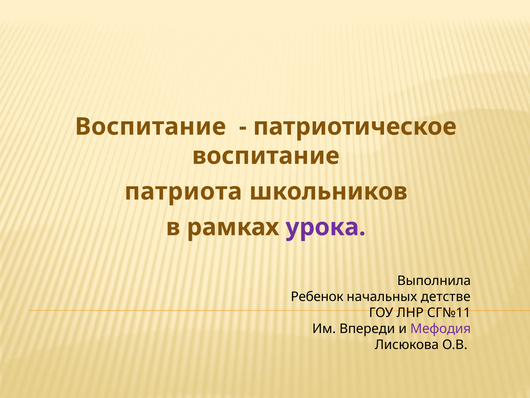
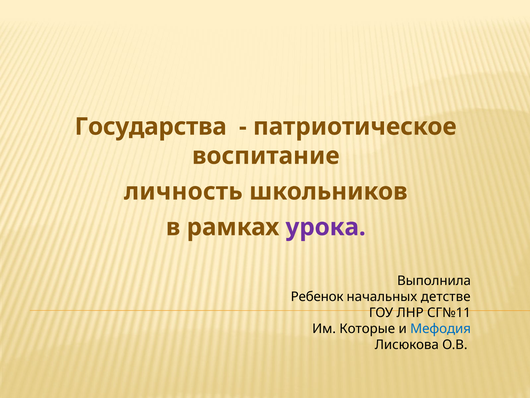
Воспитание: Воспитание -> Государства (151, 127)
патриота: патриота -> личность (183, 191)
Впереди: Впереди -> Которые (367, 328)
Мефодия colour: purple -> blue (441, 328)
